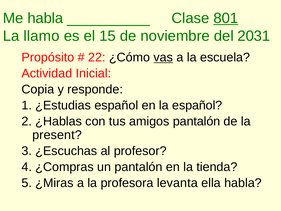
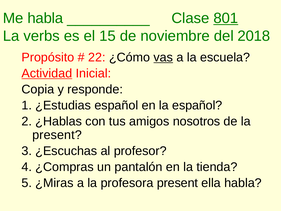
llamo: llamo -> verbs (42, 36)
2031: 2031 -> 2018 (254, 36)
Actividad underline: none -> present (47, 73)
amigos pantalón: pantalón -> nosotros (197, 121)
profesora levanta: levanta -> present (177, 183)
